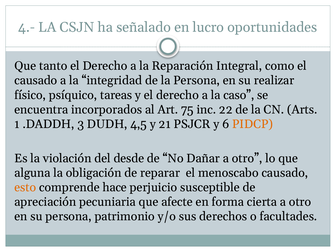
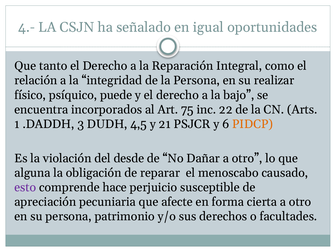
lucro: lucro -> igual (208, 27)
causado: causado -> relación (36, 80)
tareas: tareas -> puede (116, 95)
caso: caso -> bajo (239, 95)
esto colour: orange -> purple (25, 187)
